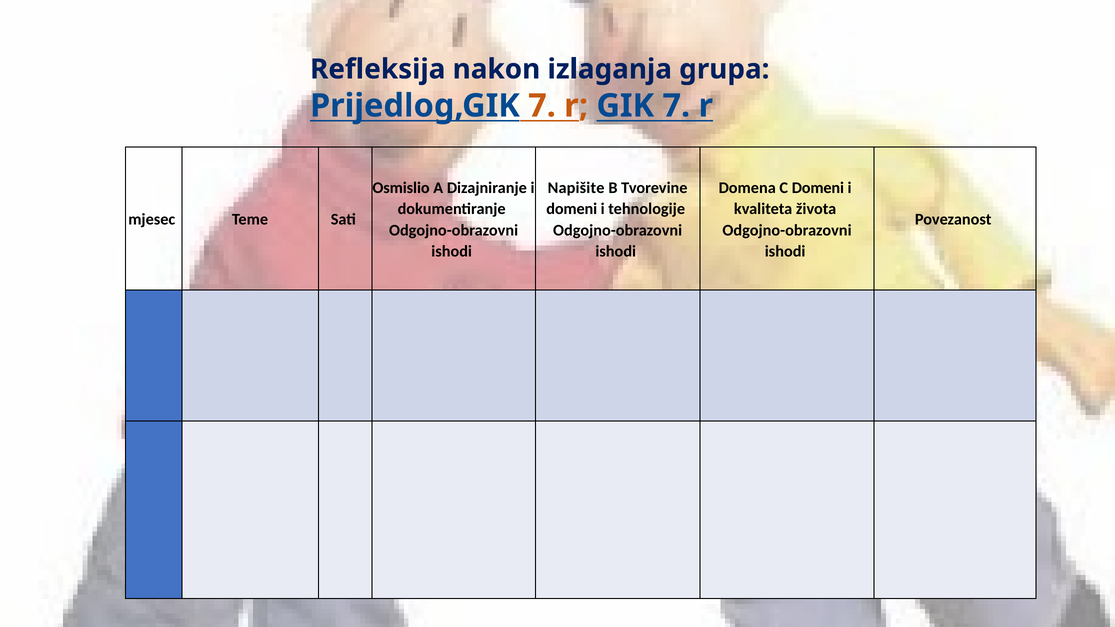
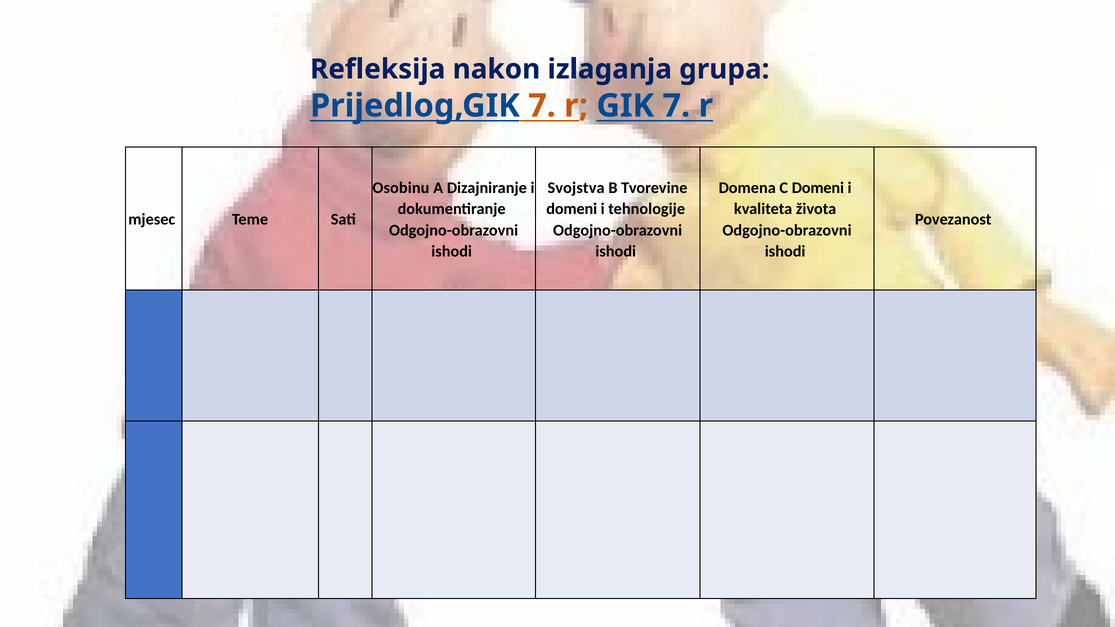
Osmislio: Osmislio -> Osobinu (401, 188)
Napišite: Napišite -> Svojstva (576, 188)
